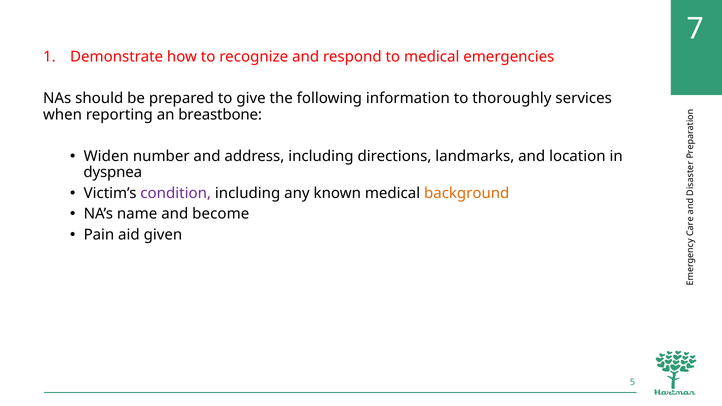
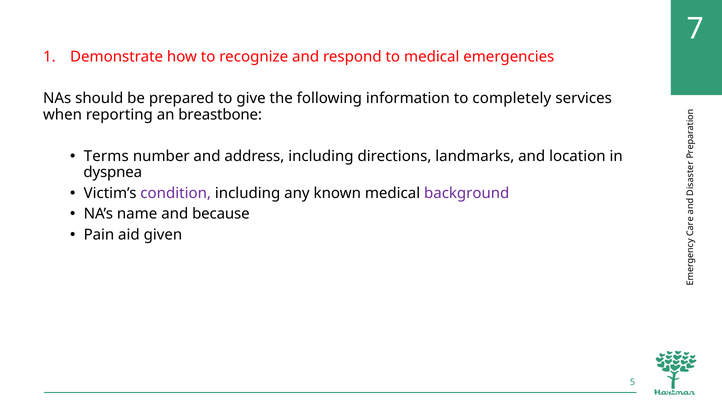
thoroughly: thoroughly -> completely (512, 98)
Widen: Widen -> Terms (106, 156)
background colour: orange -> purple (467, 193)
become: become -> because (221, 214)
